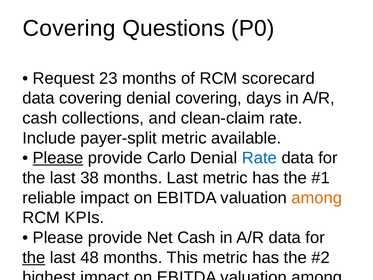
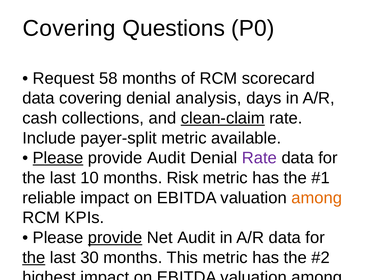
23: 23 -> 58 (108, 78)
denial covering: covering -> analysis (208, 98)
clean-claim underline: none -> present (223, 118)
provide Carlo: Carlo -> Audit (166, 158)
Rate colour: blue -> purple (259, 158)
38: 38 -> 10 (90, 178)
months Last: Last -> Risk (182, 178)
provide underline: none -> present (115, 237)
Net Cash: Cash -> Audit (196, 237)
48: 48 -> 30 (90, 257)
